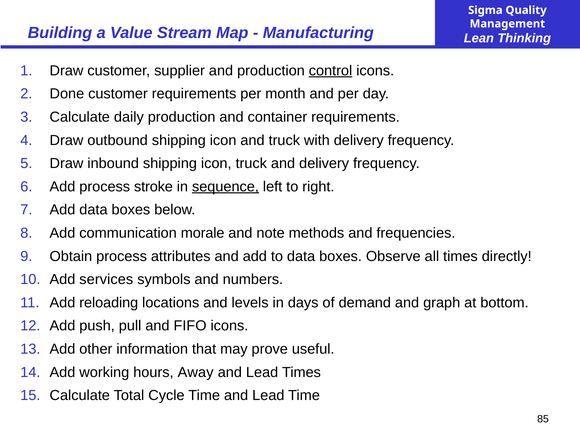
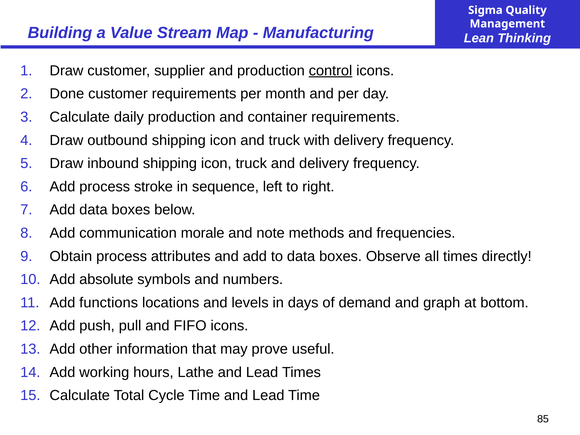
sequence underline: present -> none (225, 187)
services: services -> absolute (106, 279)
reloading: reloading -> functions (109, 303)
Away: Away -> Lathe (196, 372)
